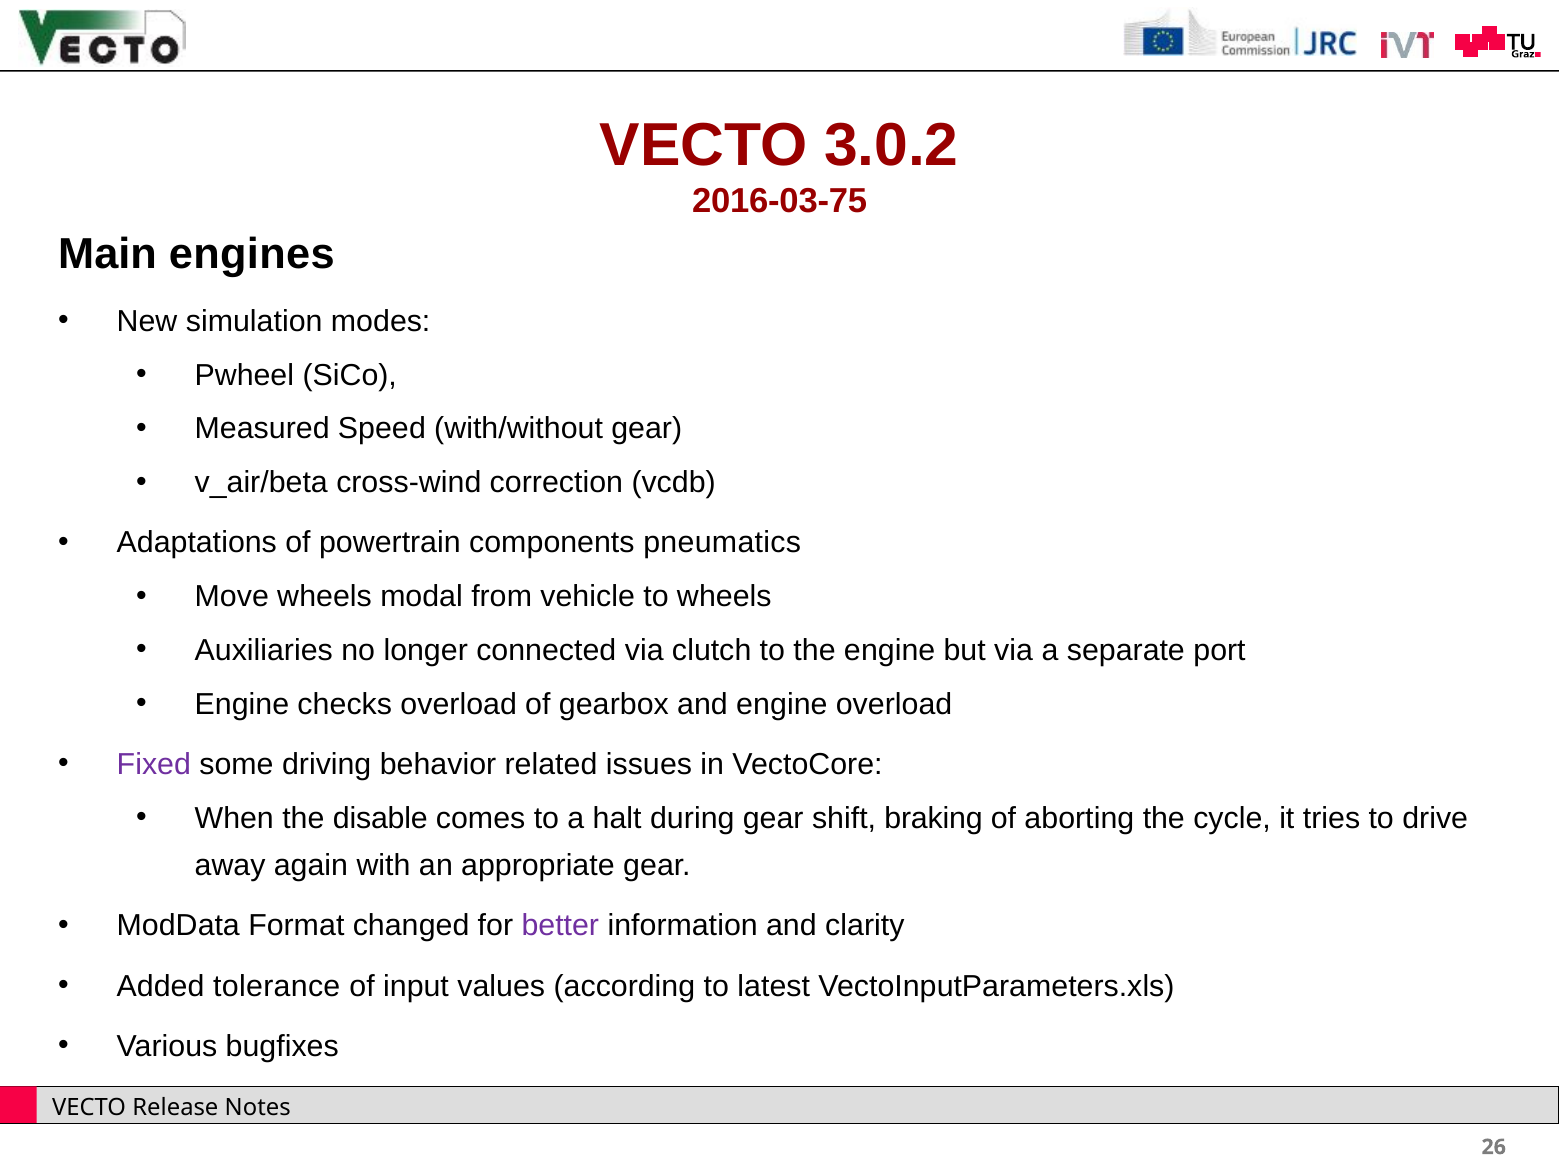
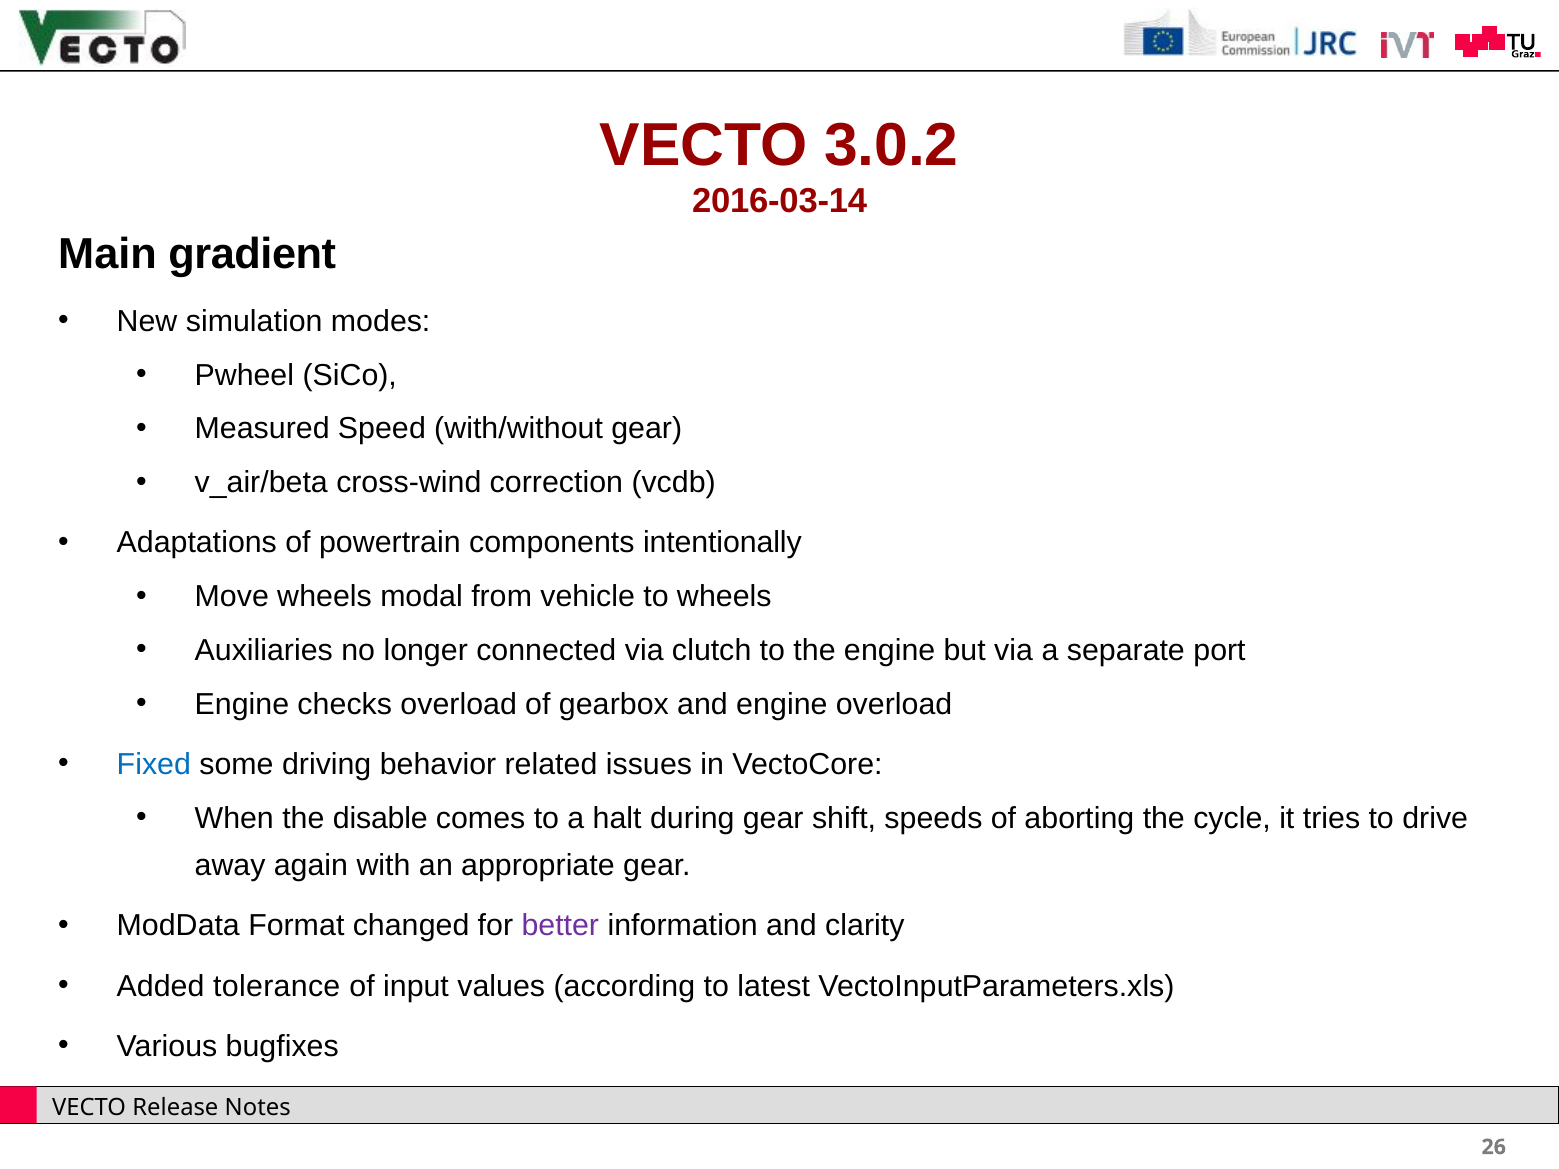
2016-03-75: 2016-03-75 -> 2016-03-14 (780, 201)
engines: engines -> gradient (252, 254)
pneumatics: pneumatics -> intentionally (722, 543)
Fixed colour: purple -> blue (154, 765)
braking: braking -> speeds (933, 818)
